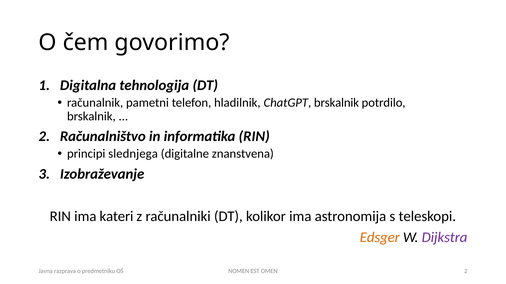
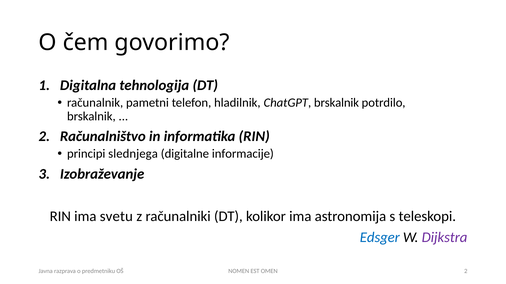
znanstvena: znanstvena -> informacije (243, 154)
kateri: kateri -> svetu (116, 217)
Edsger colour: orange -> blue (380, 238)
